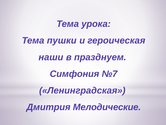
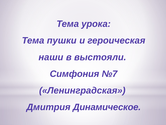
празднуем: празднуем -> выстояли (100, 57)
Мелодические: Мелодические -> Динамическое (107, 107)
